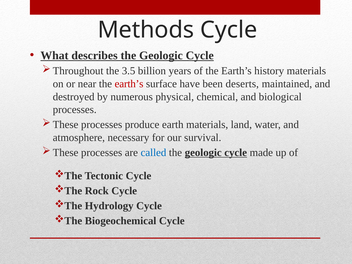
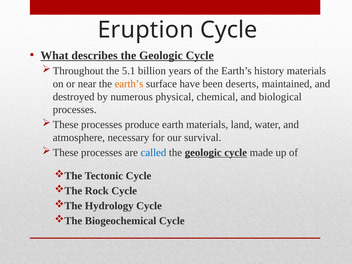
Methods: Methods -> Eruption (146, 30)
3.5: 3.5 -> 5.1 (129, 71)
earth’s colour: red -> orange (129, 84)
